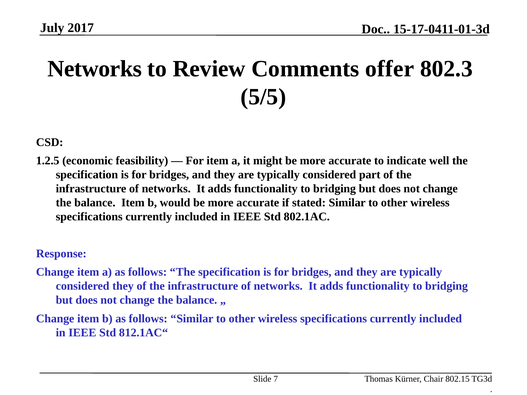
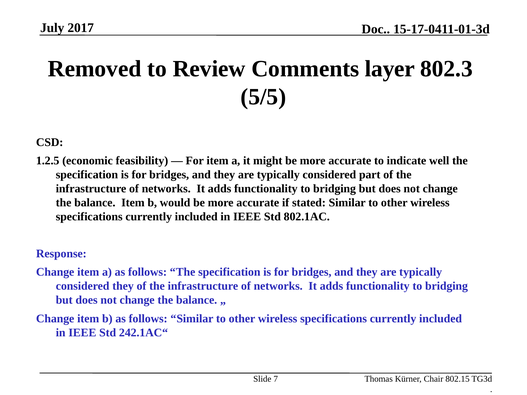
Networks: Networks -> Removed (95, 69)
offer: offer -> layer (390, 69)
812.1AC“: 812.1AC“ -> 242.1AC“ (143, 333)
